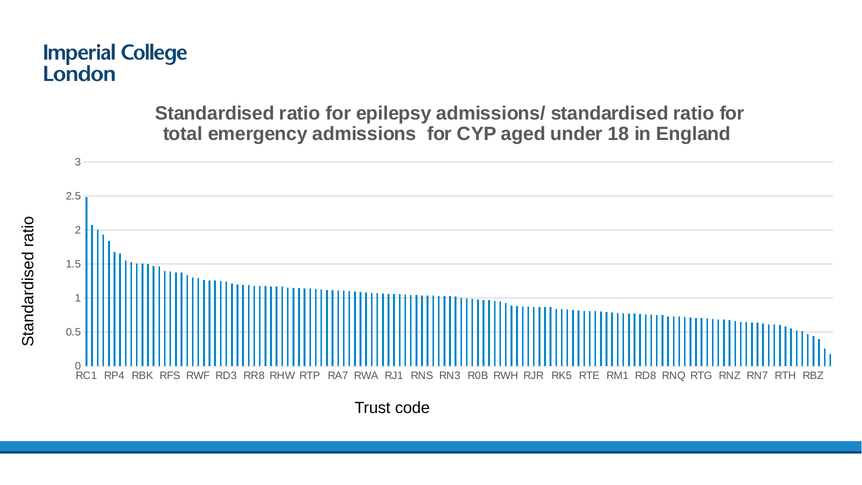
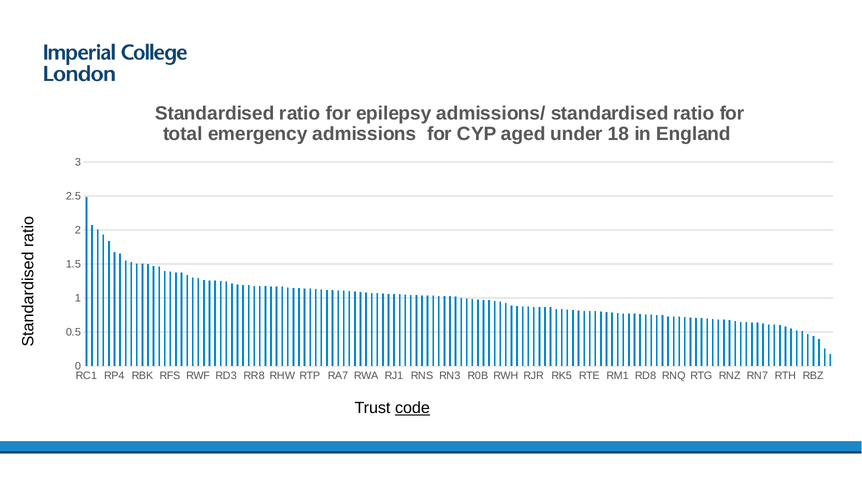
code underline: none -> present (412, 408)
